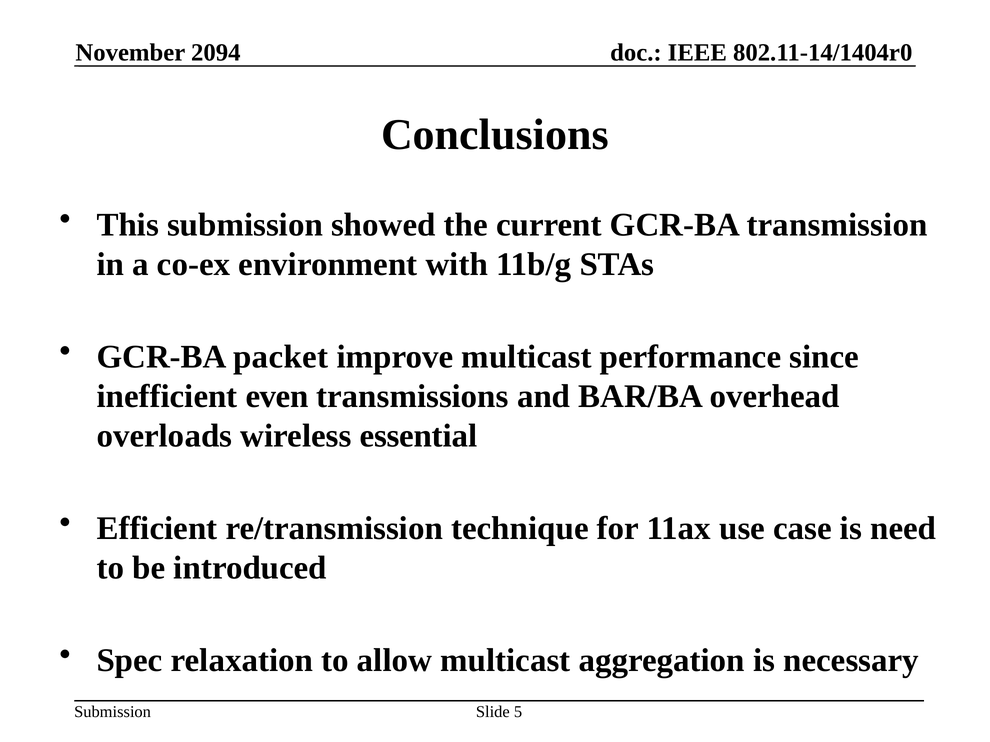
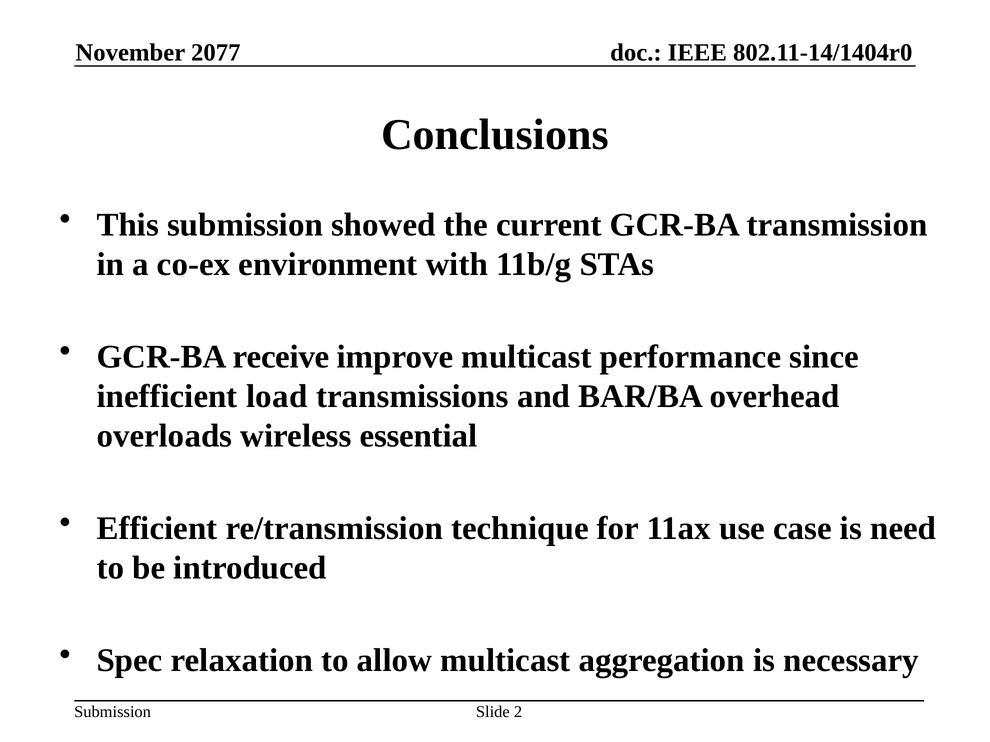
2094: 2094 -> 2077 (216, 53)
packet: packet -> receive (281, 357)
even: even -> load (277, 397)
5: 5 -> 2 (518, 712)
